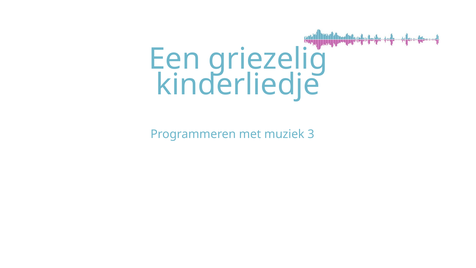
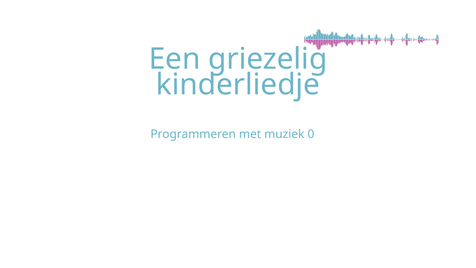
3: 3 -> 0 (311, 134)
